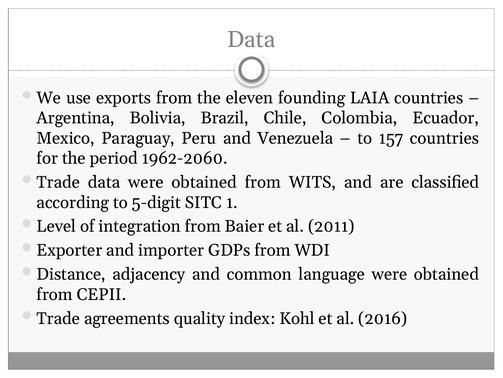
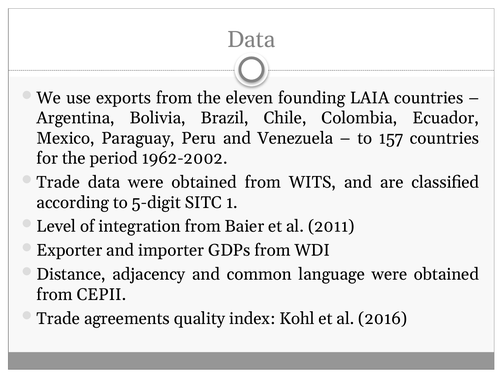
1962-2060: 1962-2060 -> 1962-2002 (185, 158)
